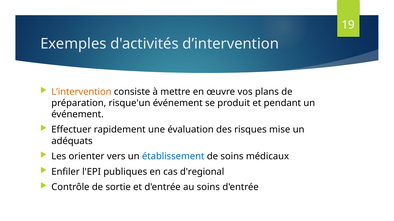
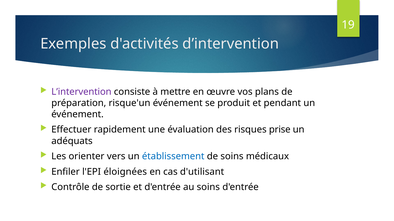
L’intervention colour: orange -> purple (81, 92)
mise: mise -> prise (280, 130)
publiques: publiques -> éloignées (125, 172)
d'regional: d'regional -> d'utilisant (202, 172)
